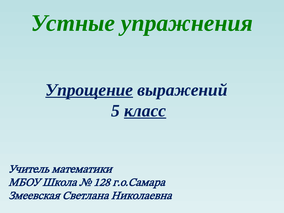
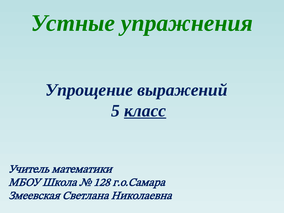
Упрощение underline: present -> none (89, 90)
